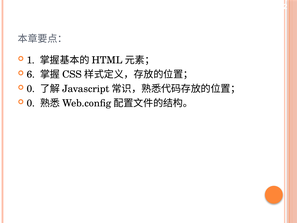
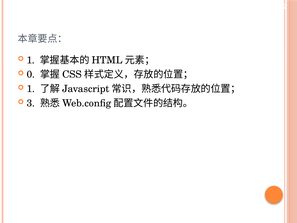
6: 6 -> 0 (31, 74)
0: 0 -> 1 (31, 89)
0: 0 -> 3 (31, 103)
